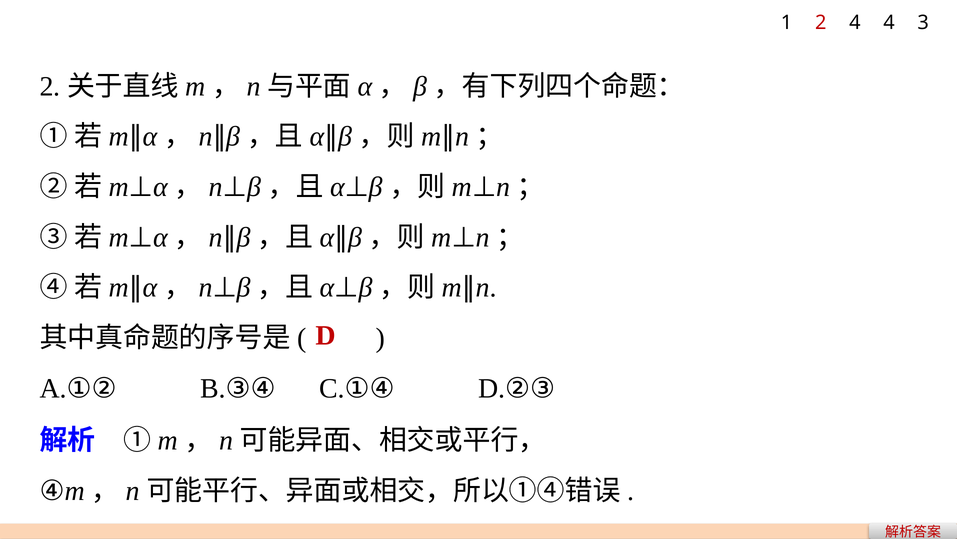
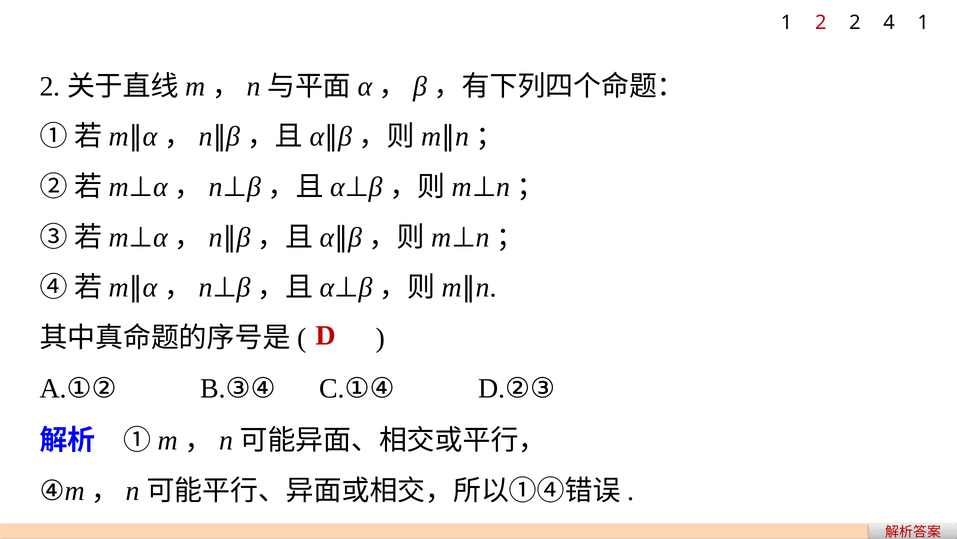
2 4: 4 -> 2 (855, 23)
4 3: 3 -> 1 (923, 23)
